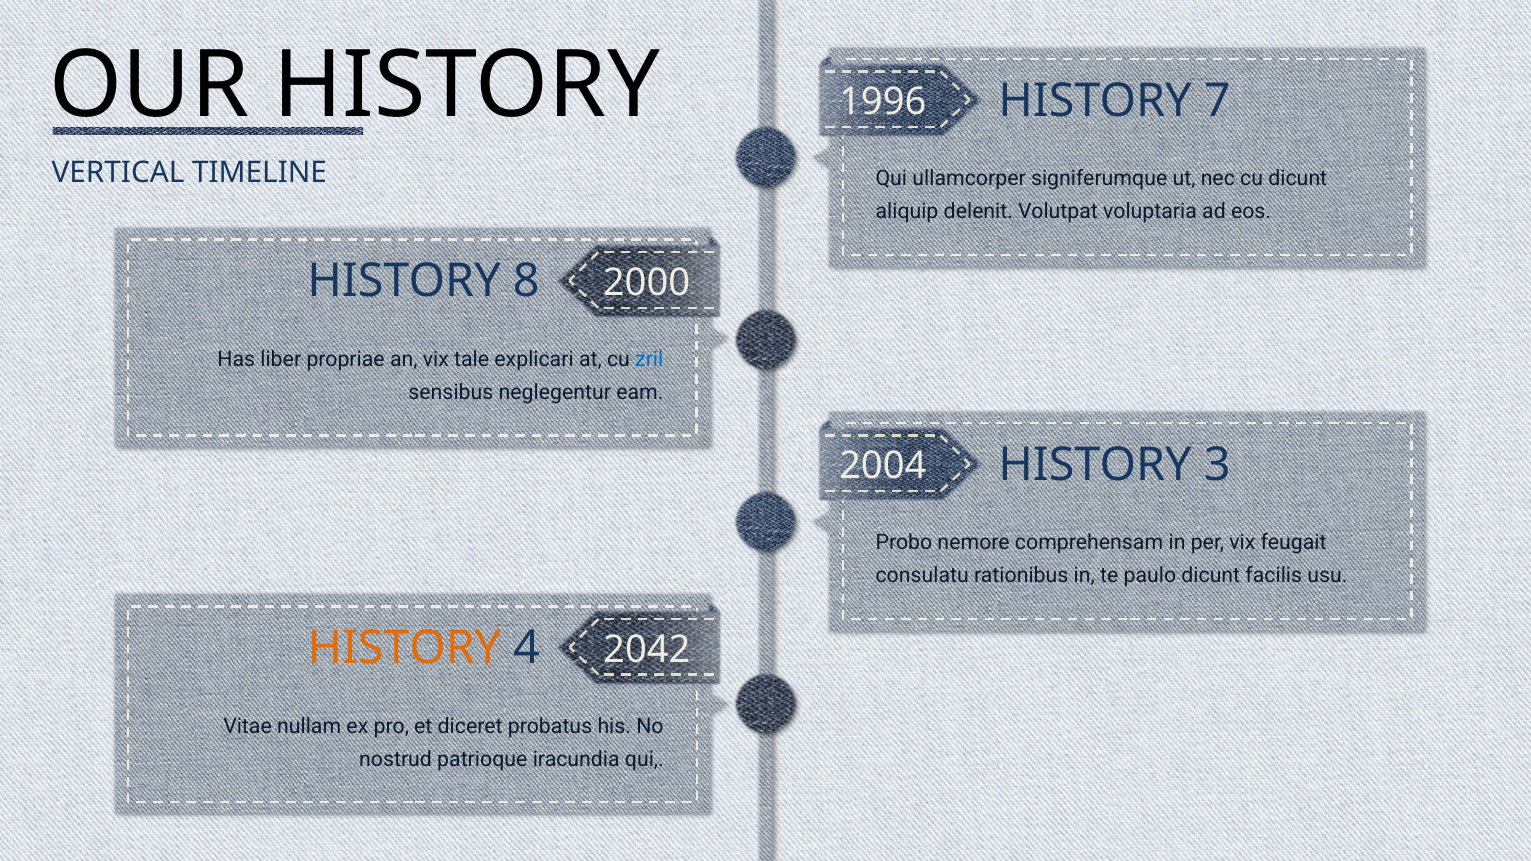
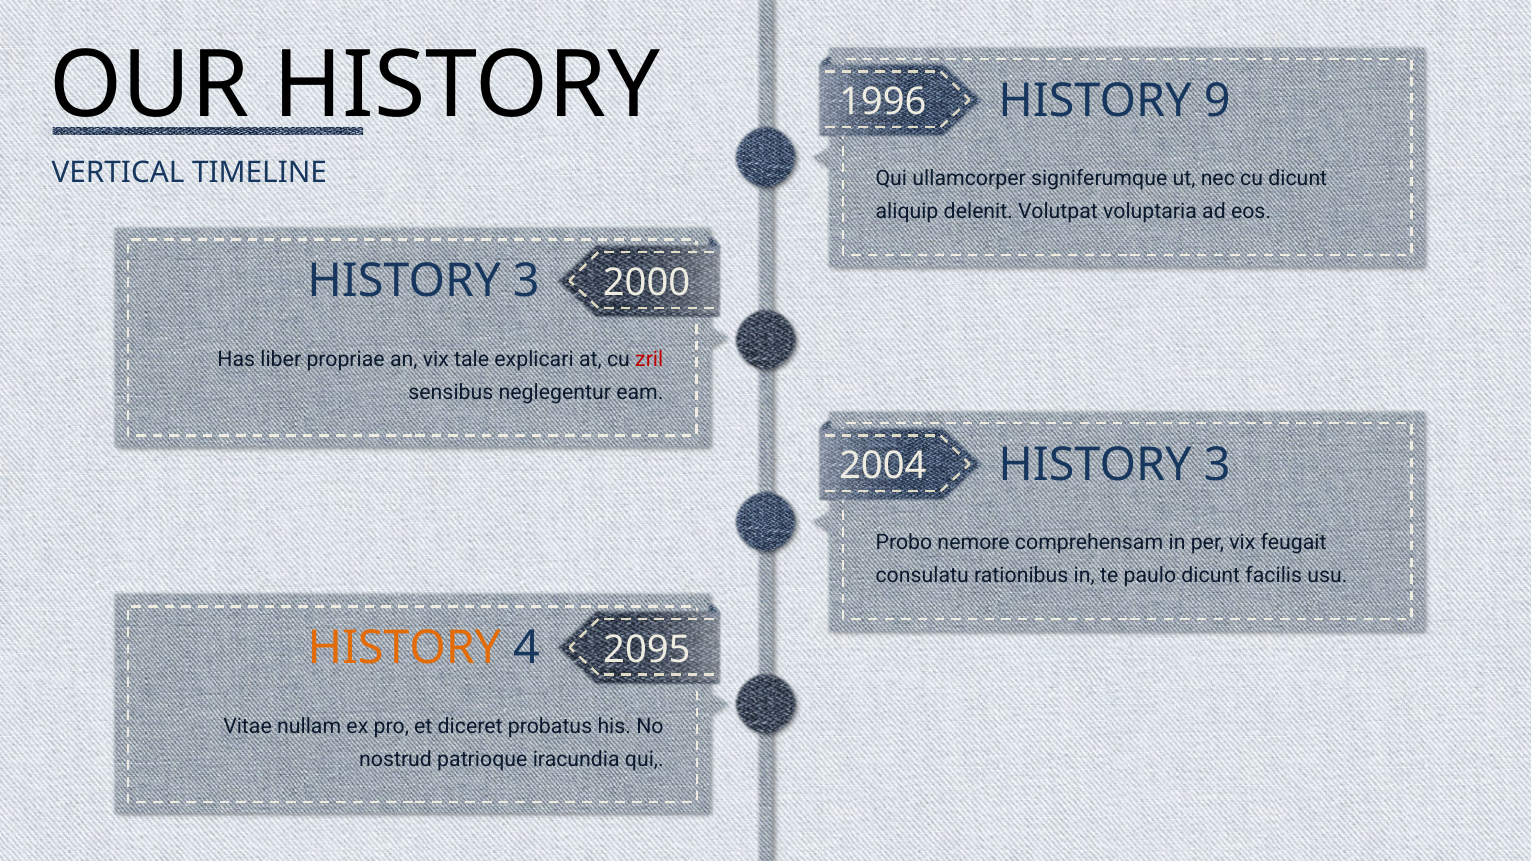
7: 7 -> 9 (1217, 101)
8: 8 -> 3 (526, 282)
zril colour: blue -> red (649, 359)
2042: 2042 -> 2095 (647, 649)
